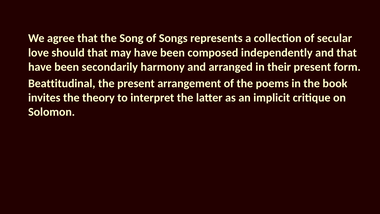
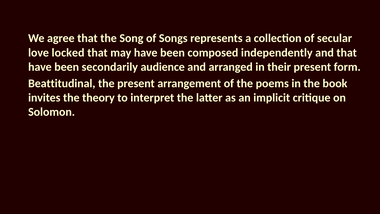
should: should -> locked (68, 53)
harmony: harmony -> audience (163, 67)
